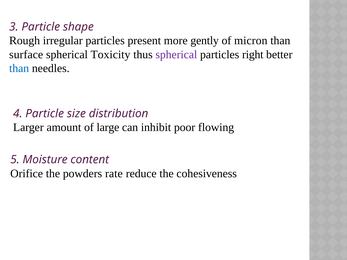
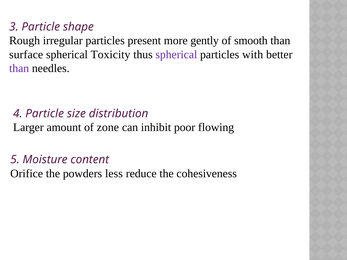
micron: micron -> smooth (251, 41)
right: right -> with (253, 55)
than colour: blue -> purple (19, 68)
large: large -> zone (108, 127)
rate: rate -> less (114, 174)
